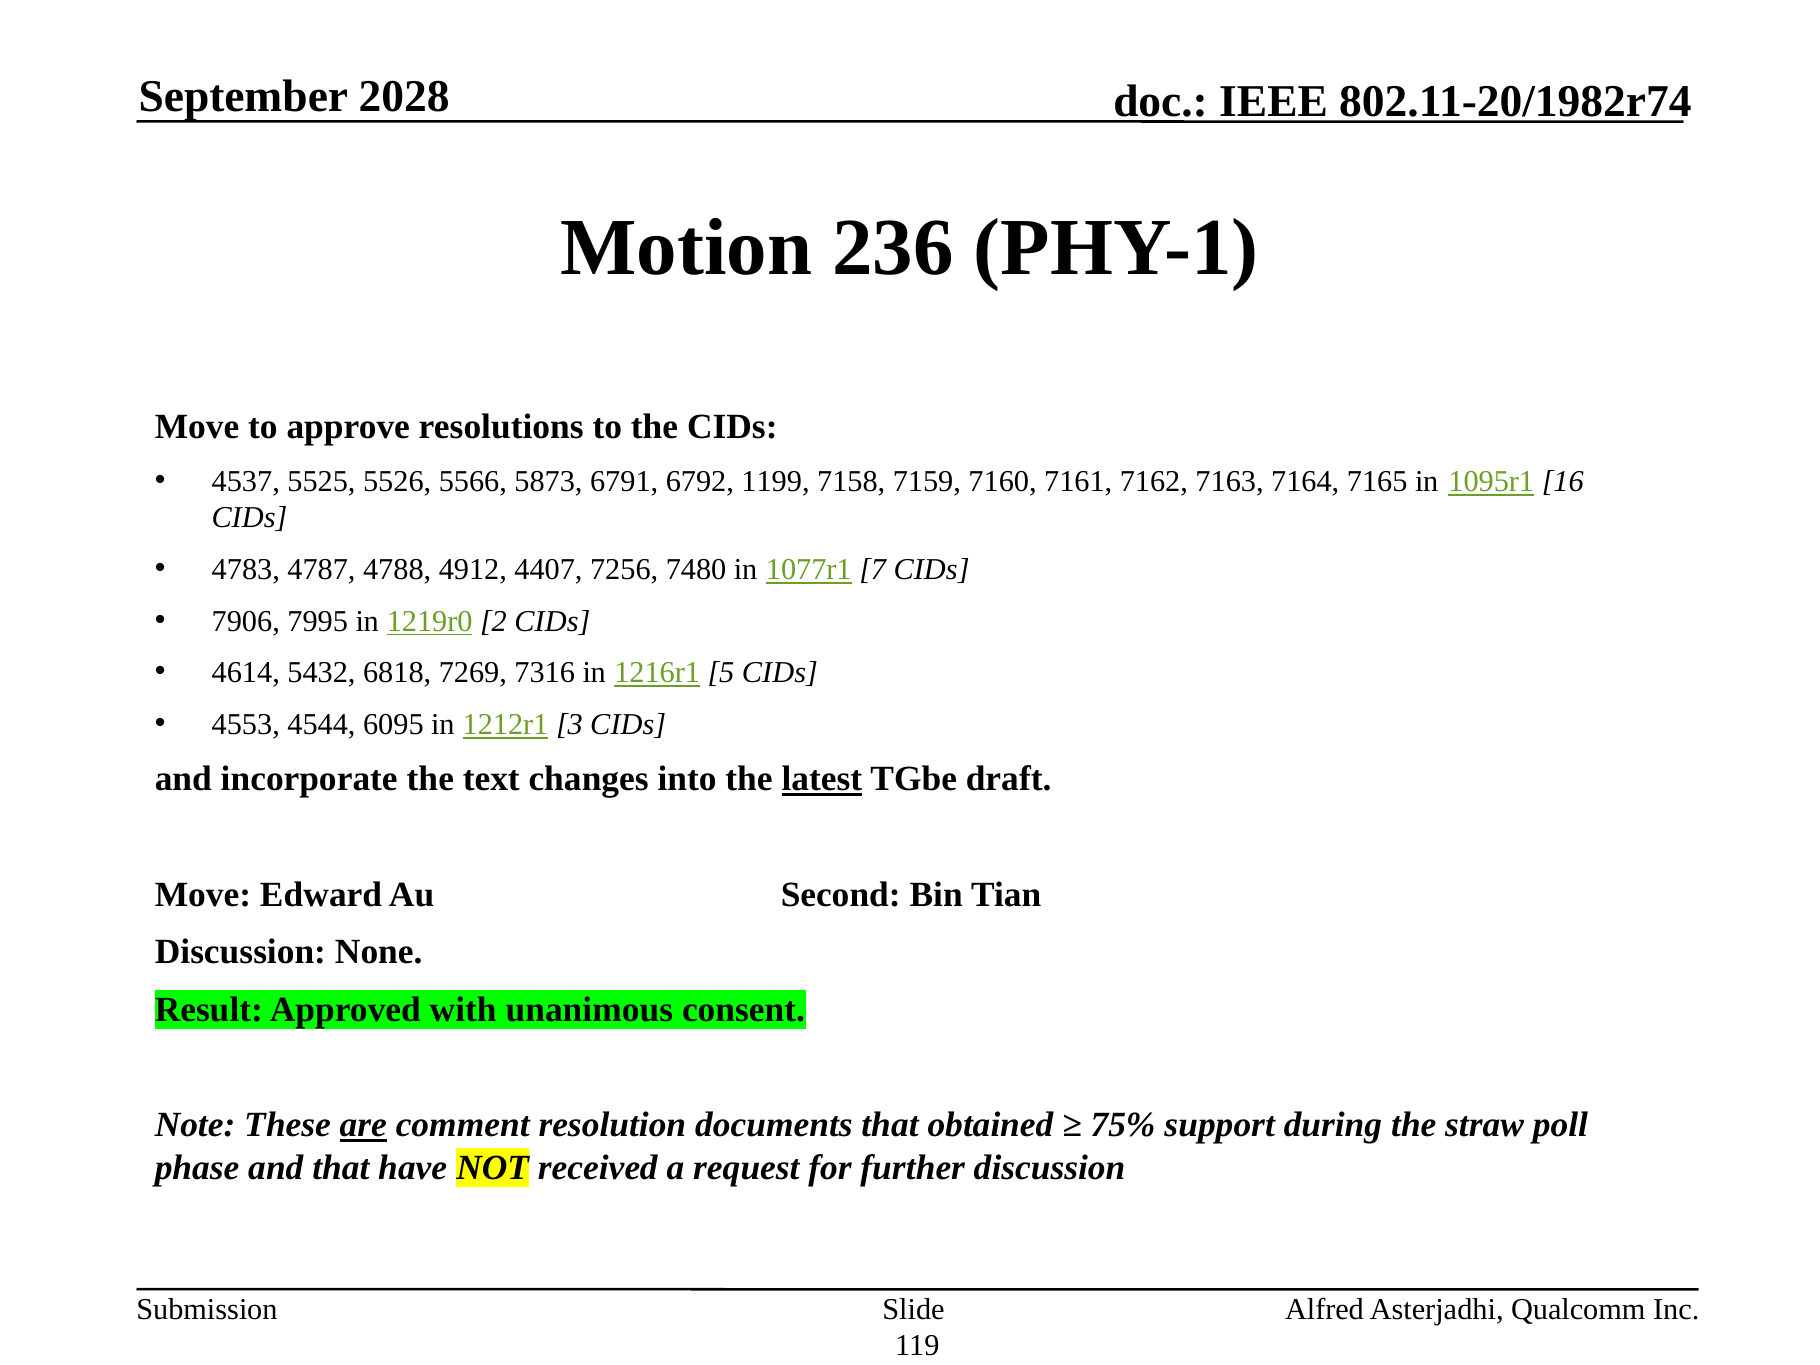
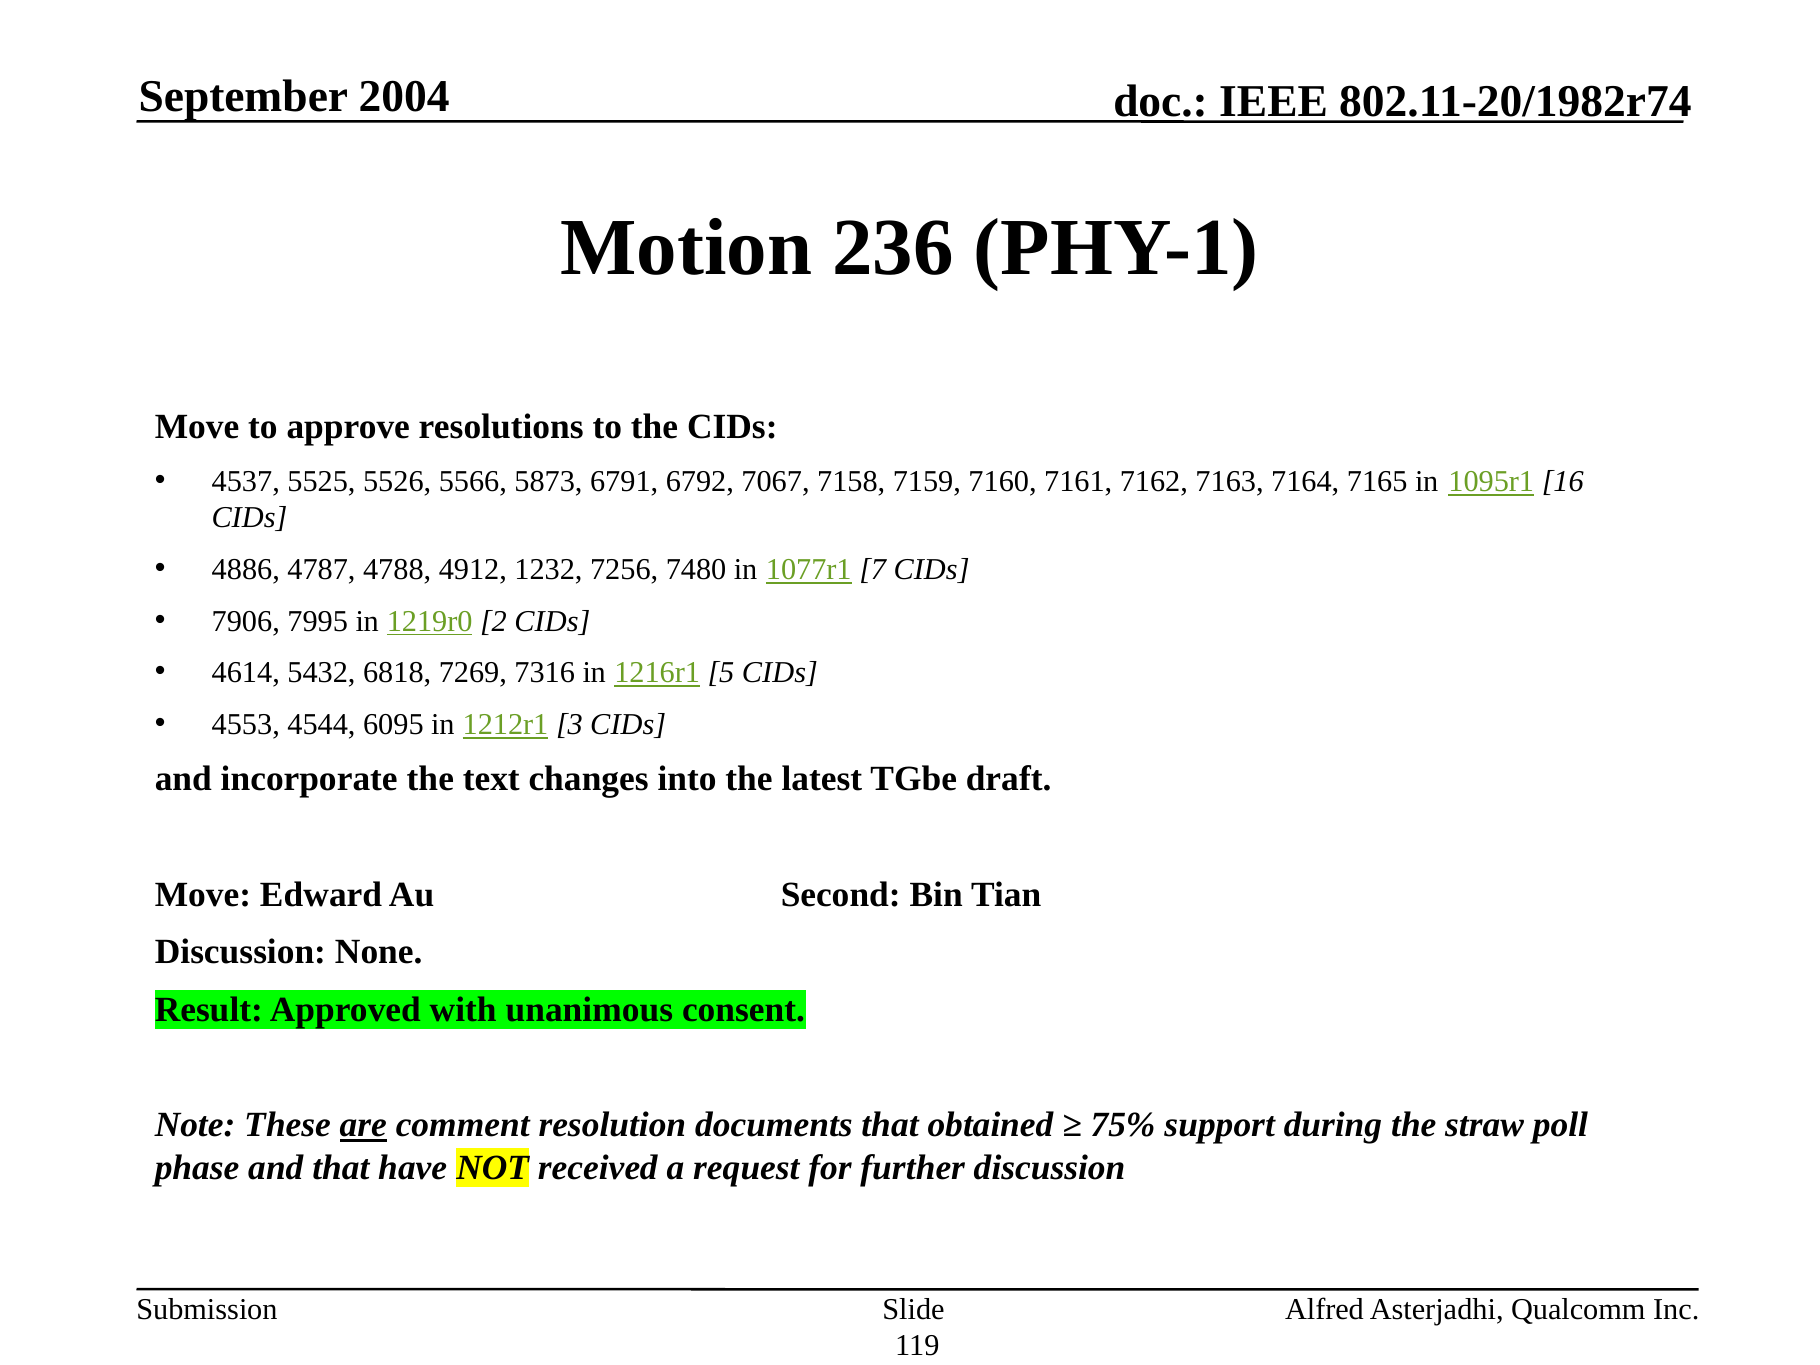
2028: 2028 -> 2004 (404, 96)
1199: 1199 -> 7067 (776, 481)
4783: 4783 -> 4886 (246, 569)
4407: 4407 -> 1232 (548, 569)
latest underline: present -> none (822, 779)
